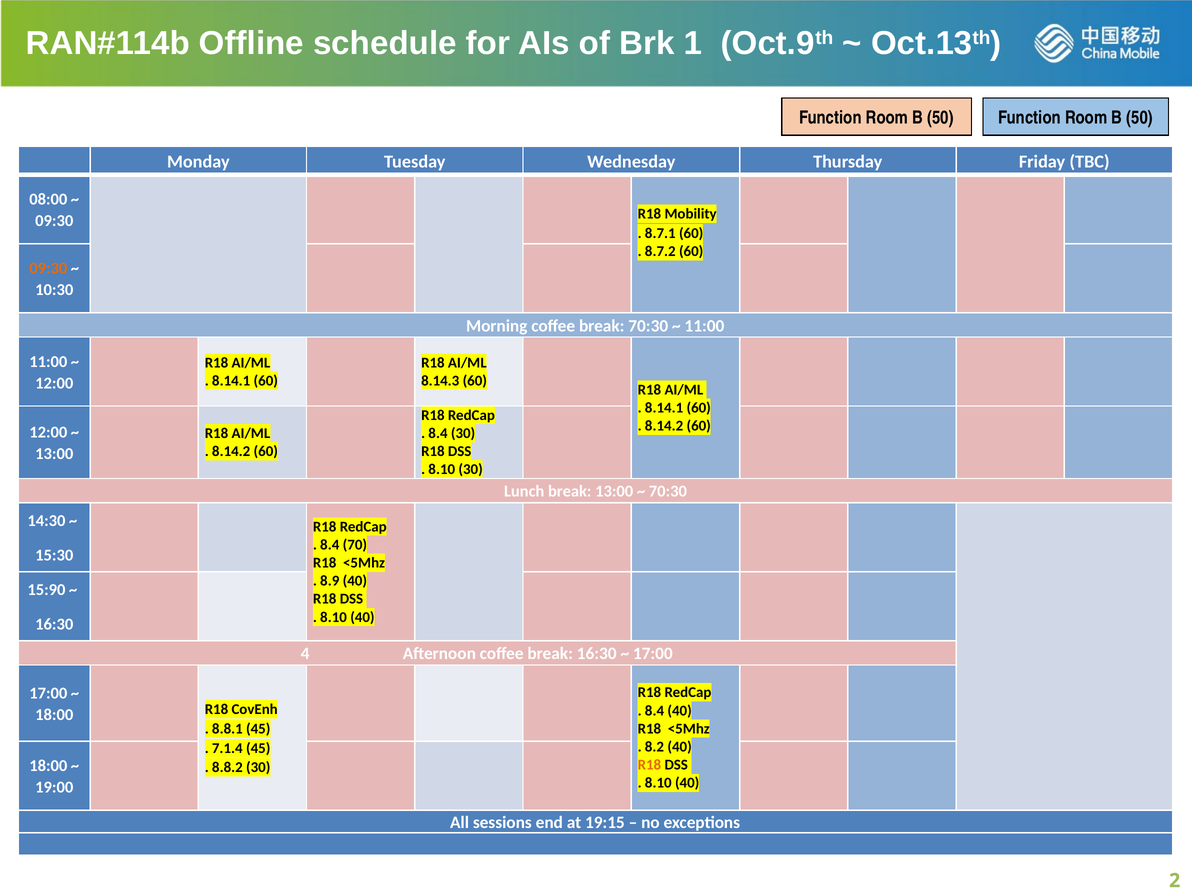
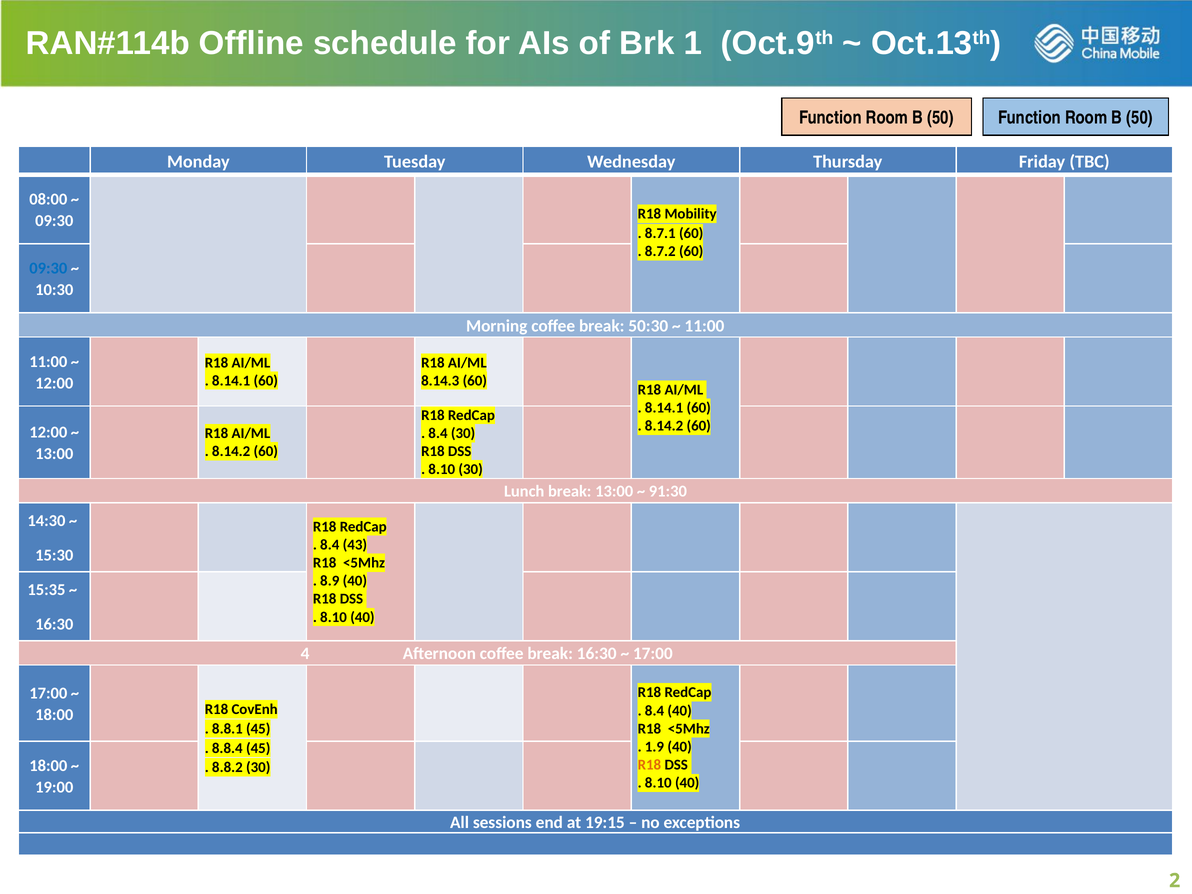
09:30 colour: orange -> blue (48, 268)
break 70:30: 70:30 -> 50:30 (648, 326)
70:30: 70:30 -> 91:30 (668, 491)
70: 70 -> 43 (355, 545)
15:90: 15:90 -> 15:35 (46, 590)
8.2: 8.2 -> 1.9 (654, 747)
7.1.4: 7.1.4 -> 8.8.4 (227, 748)
